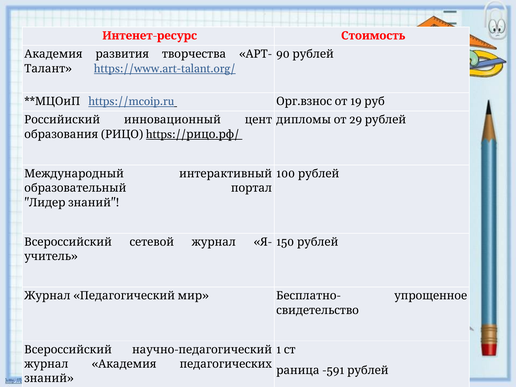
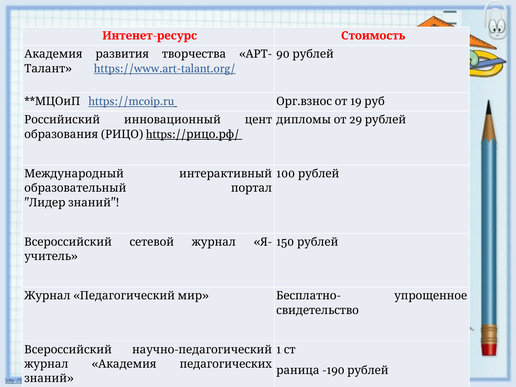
-591: -591 -> -190 (333, 371)
